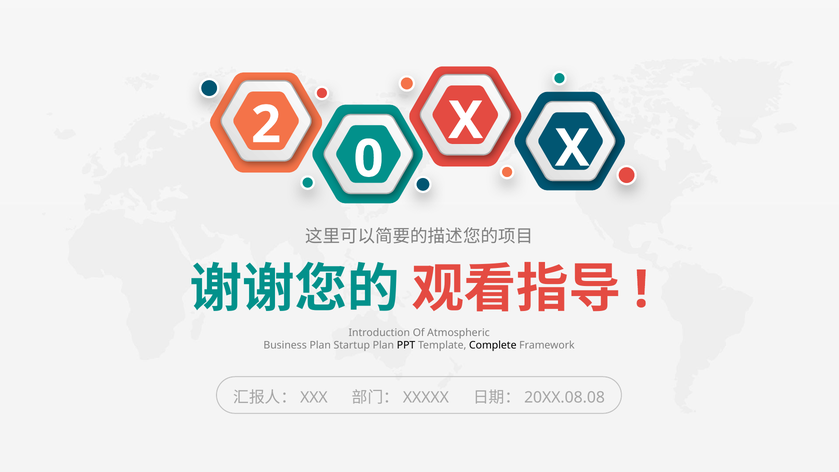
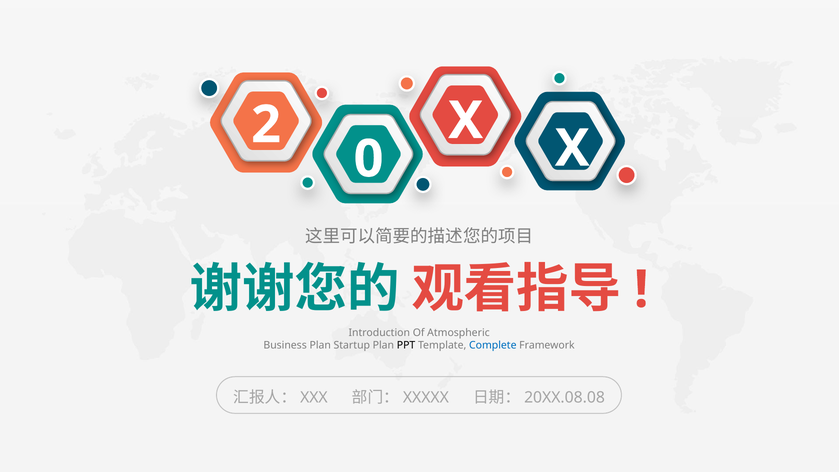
Complete colour: black -> blue (493, 345)
